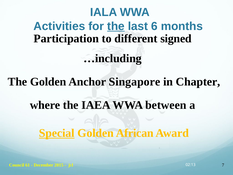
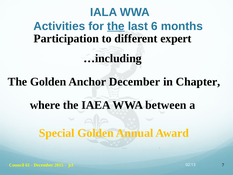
signed: signed -> expert (176, 39)
Anchor Singapore: Singapore -> December (134, 82)
Special underline: present -> none (57, 133)
African: African -> Annual (135, 133)
